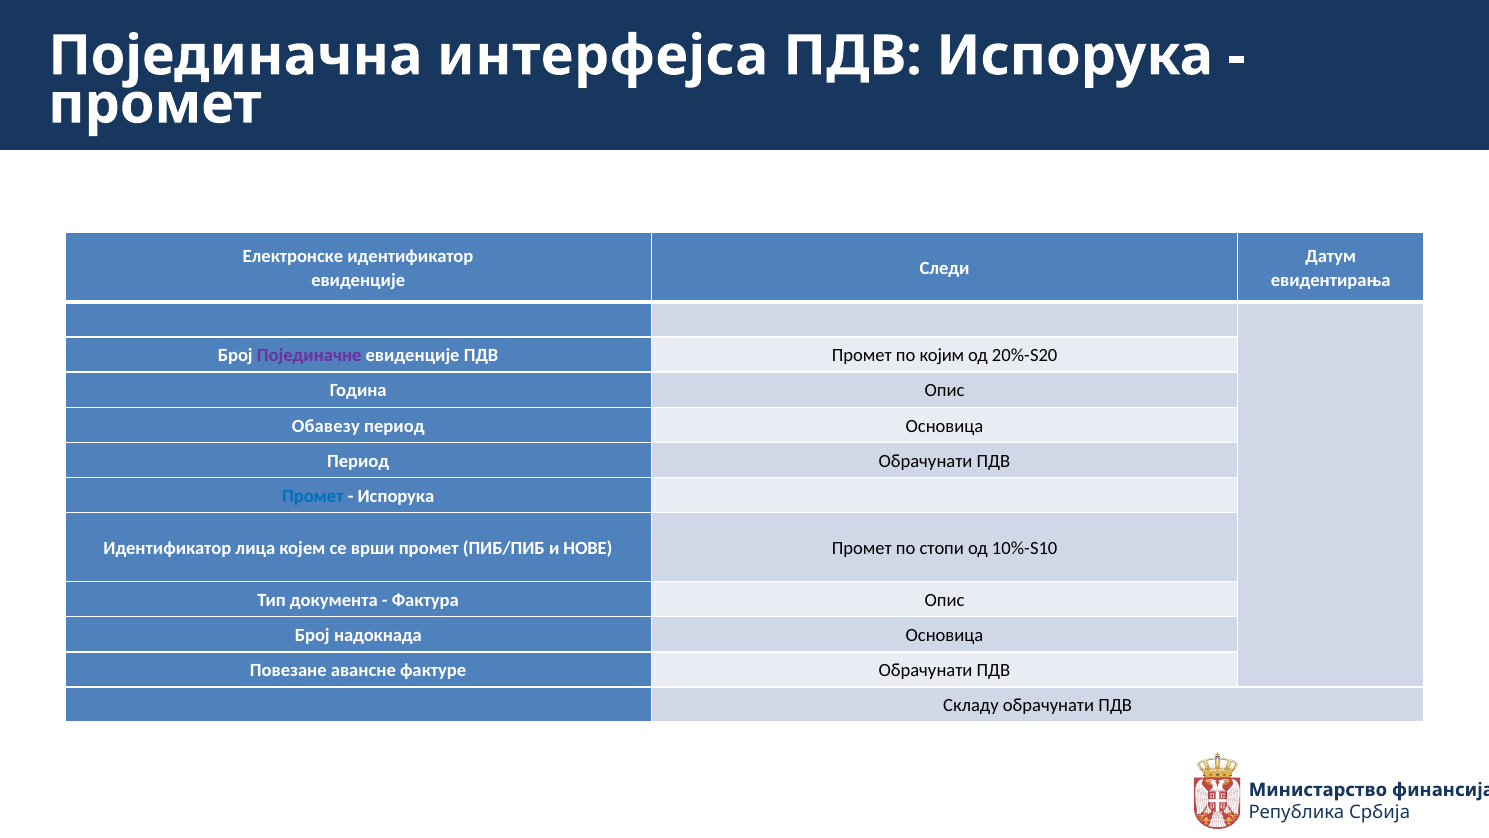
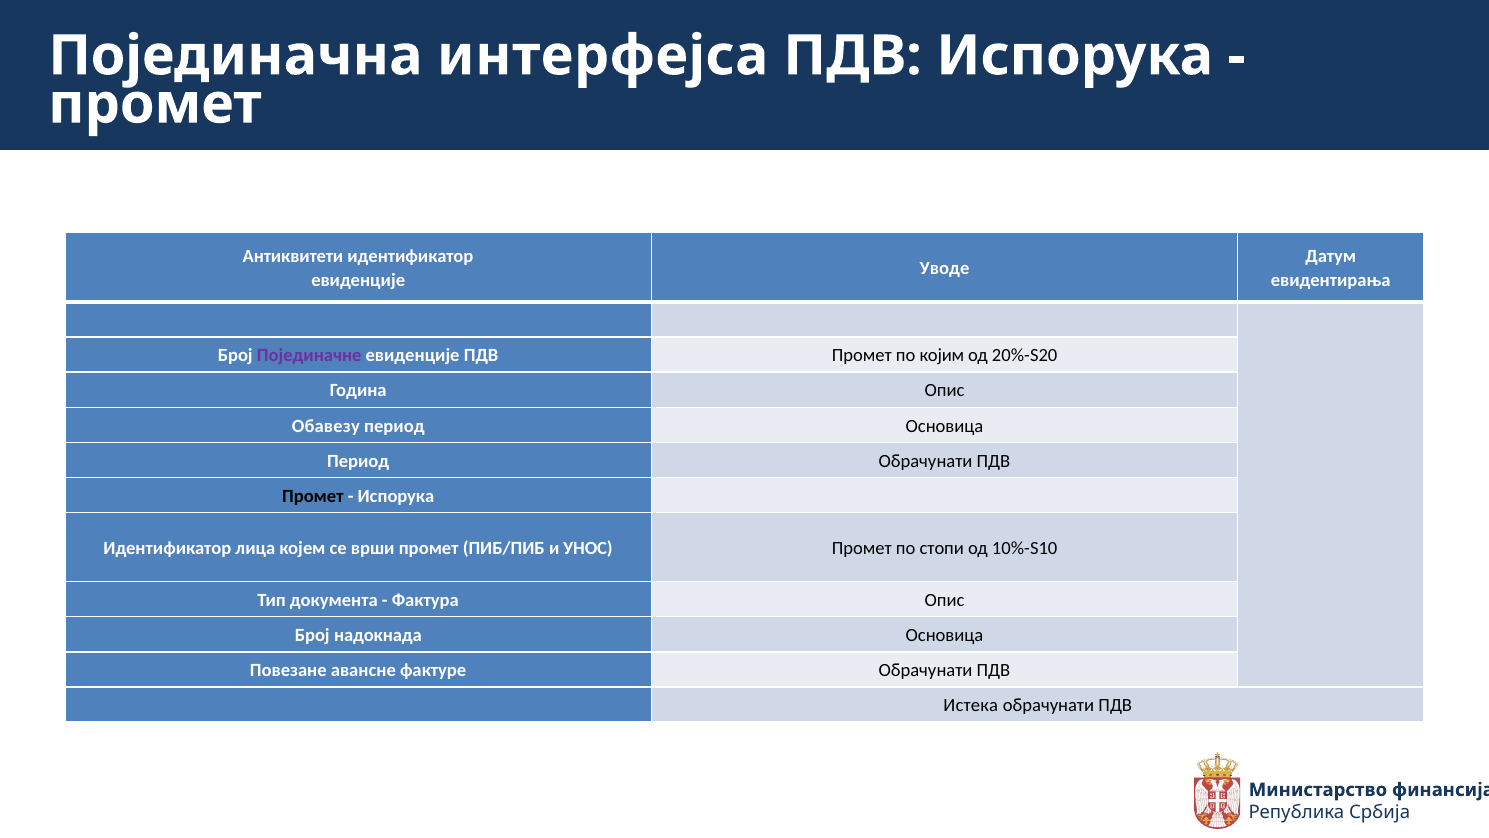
Електронске: Електронске -> Антиквитети (293, 256)
Следи: Следи -> Уводе (945, 268)
Промет colour: blue -> black (313, 496)
НОВЕ: НОВЕ -> УНОС (588, 548)
Складу: Складу -> Истека (971, 705)
